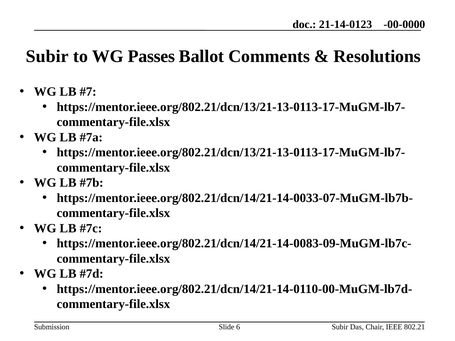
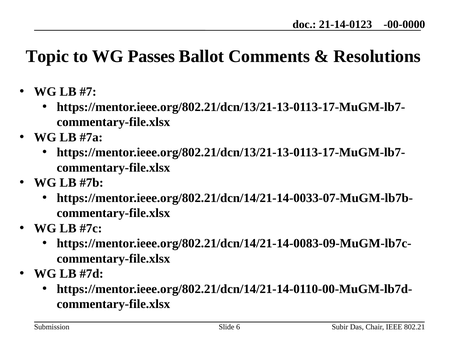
Subir: Subir -> Topic (47, 56)
